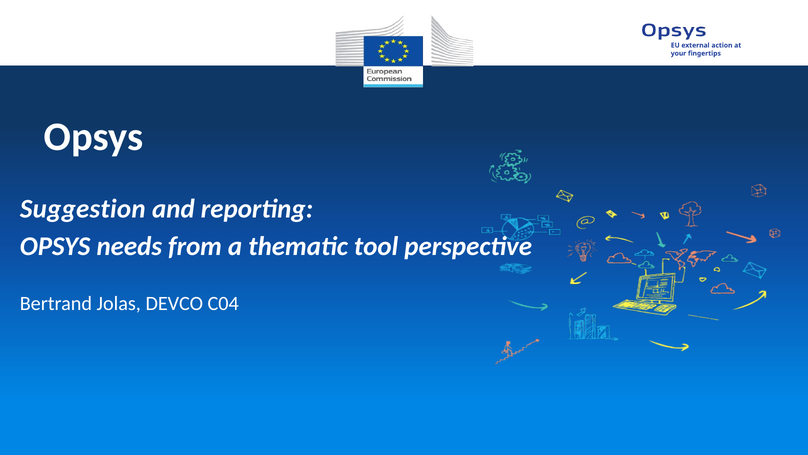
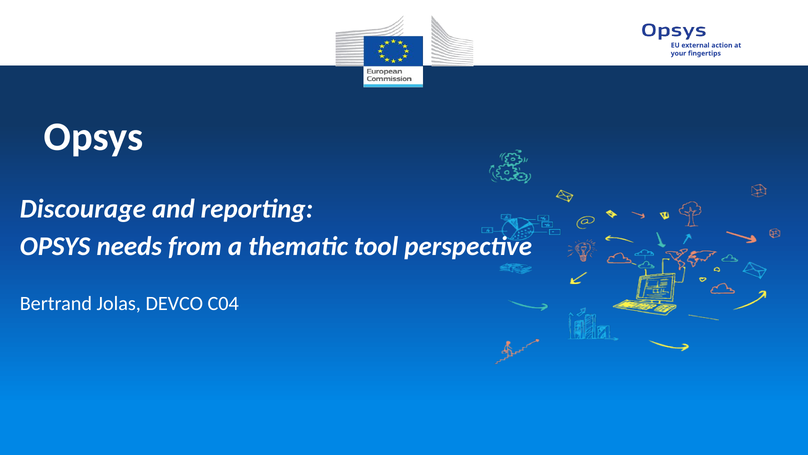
Suggestion: Suggestion -> Discourage (83, 209)
